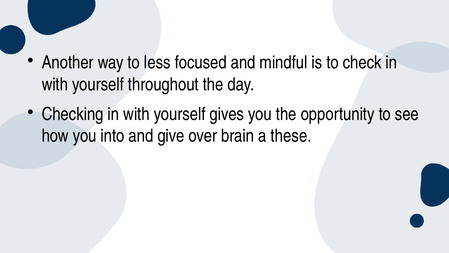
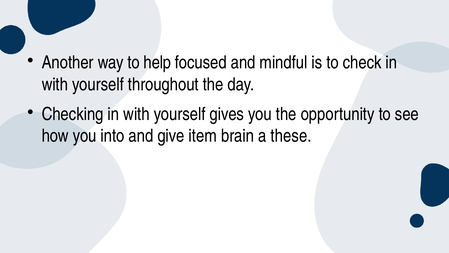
less: less -> help (157, 63)
over: over -> item (203, 136)
